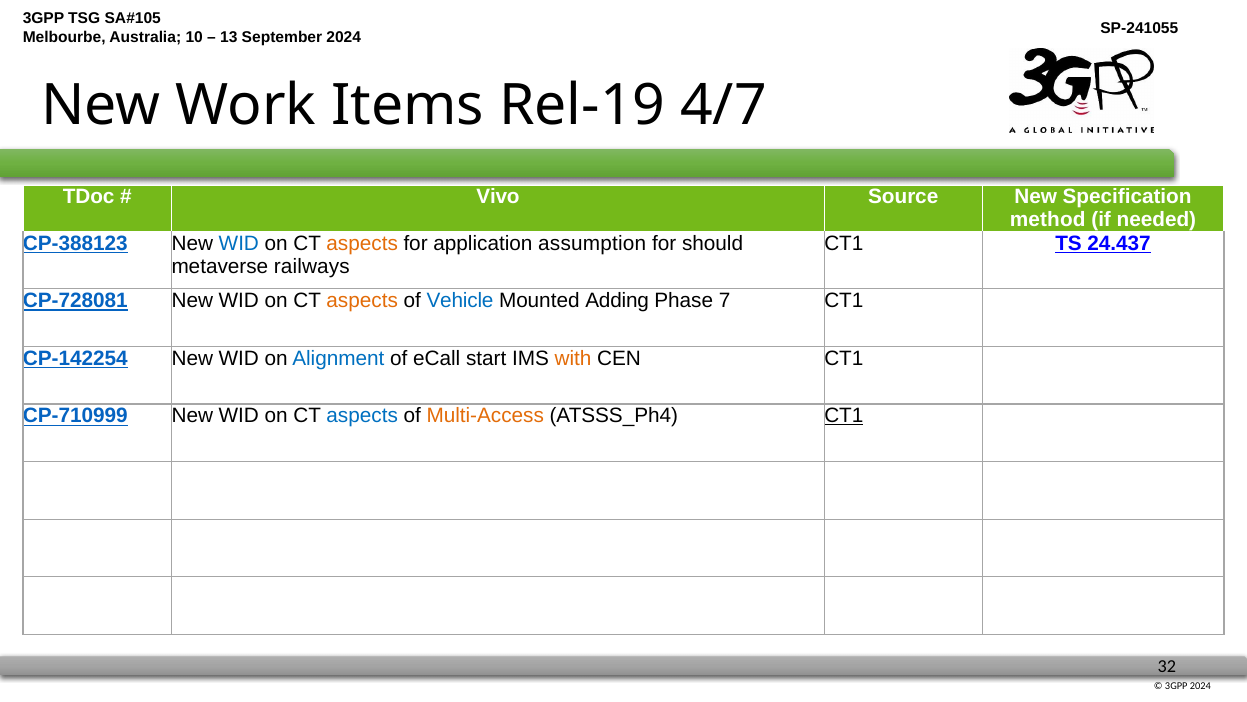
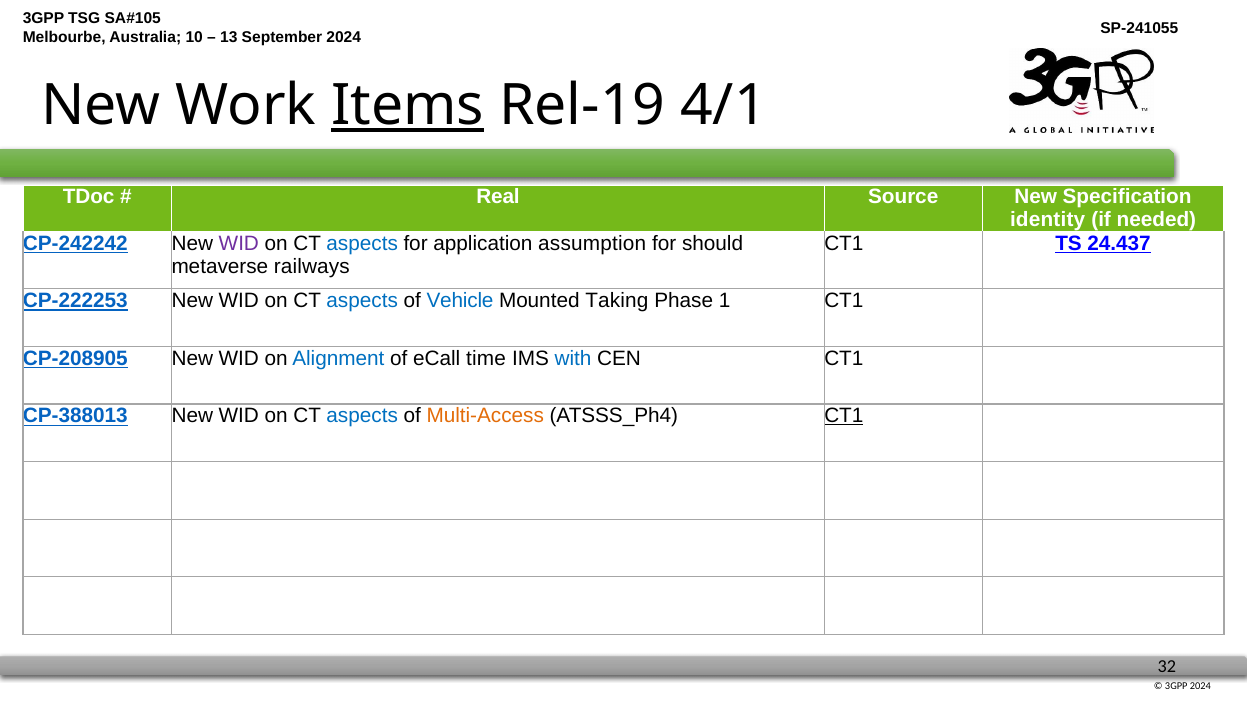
Items underline: none -> present (408, 105)
4/7: 4/7 -> 4/1 (724, 105)
Vivo: Vivo -> Real (498, 197)
method: method -> identity (1048, 220)
CP-388123: CP-388123 -> CP-242242 (75, 243)
WID colour: blue -> purple (239, 243)
aspects colour: orange -> blue (362, 243)
CP-728081: CP-728081 -> CP-222253 (75, 301)
aspects colour: orange -> blue (362, 301)
Adding: Adding -> Taking (617, 301)
7: 7 -> 1 (725, 301)
CP-142254: CP-142254 -> CP-208905 (75, 358)
start: start -> time (486, 358)
with colour: orange -> blue (573, 358)
CP-710999: CP-710999 -> CP-388013 (75, 416)
